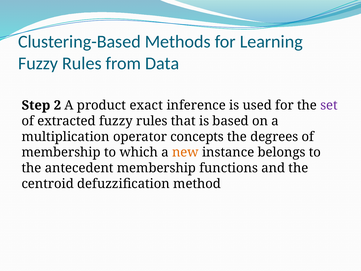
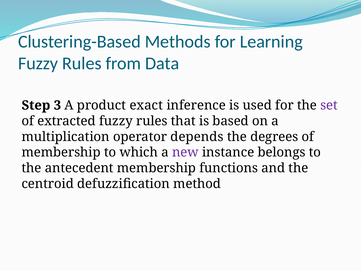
2: 2 -> 3 (57, 105)
concepts: concepts -> depends (197, 137)
new colour: orange -> purple (185, 152)
